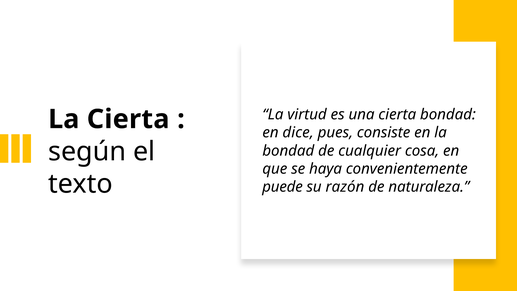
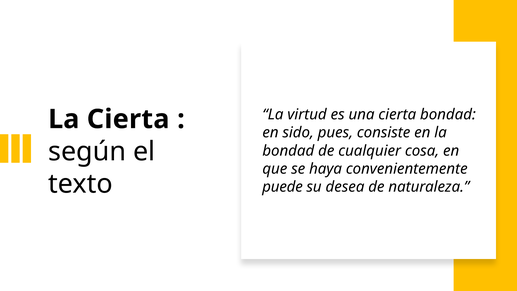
dice: dice -> sido (298, 133)
razón: razón -> desea (345, 187)
